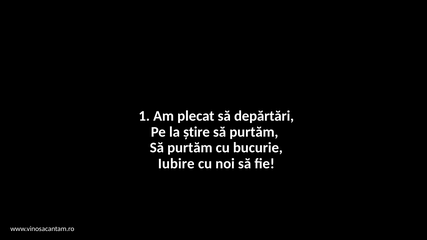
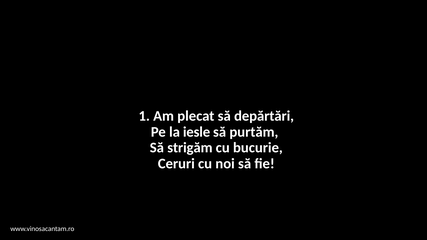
știre: știre -> iesle (197, 132)
purtăm: purtăm -> strigăm (190, 148)
Iubire: Iubire -> Ceruri (176, 164)
